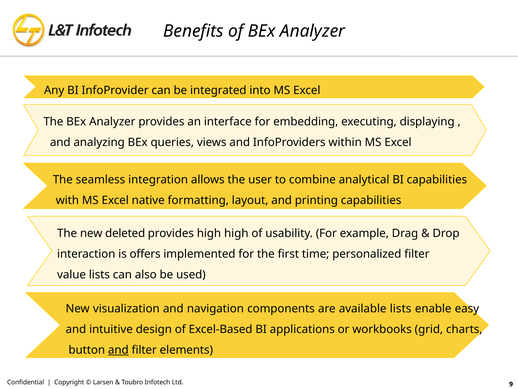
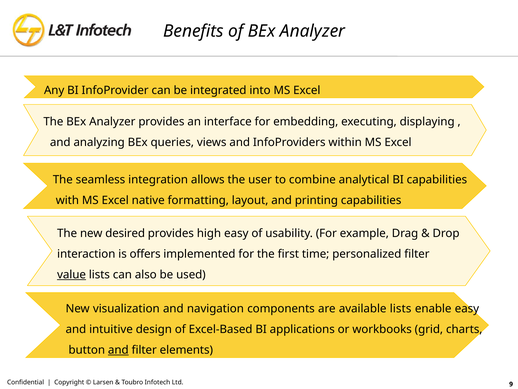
deleted: deleted -> desired (125, 233)
high high: high -> easy (236, 233)
value underline: none -> present (72, 274)
